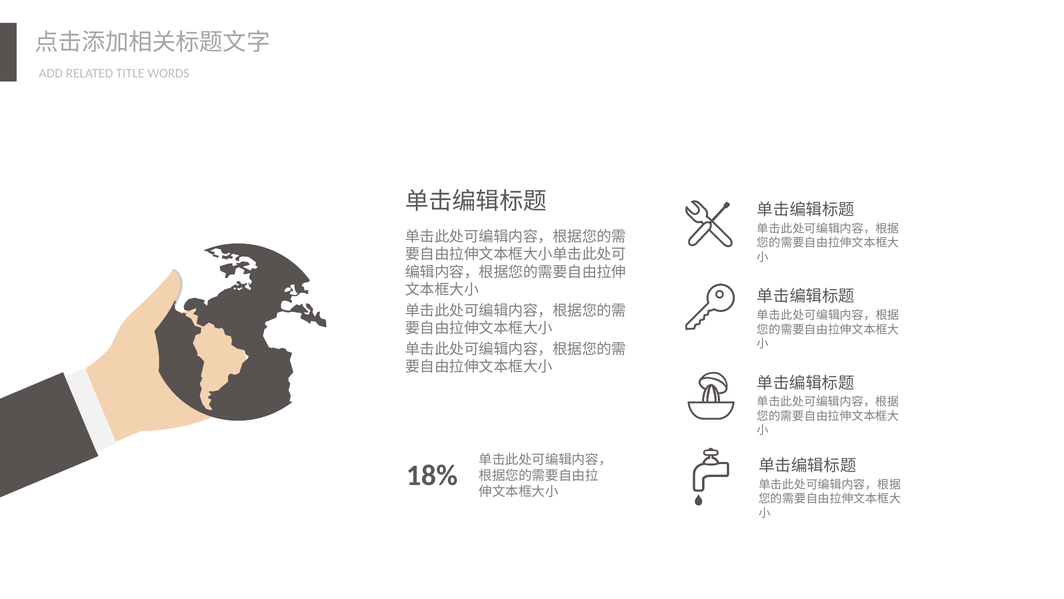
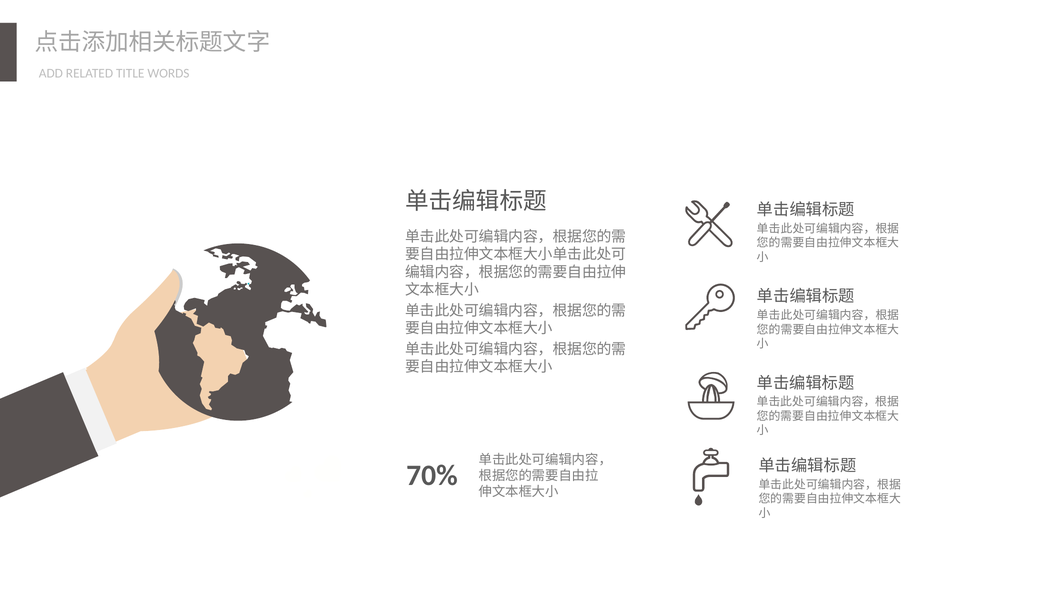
18%: 18% -> 70% (432, 475)
